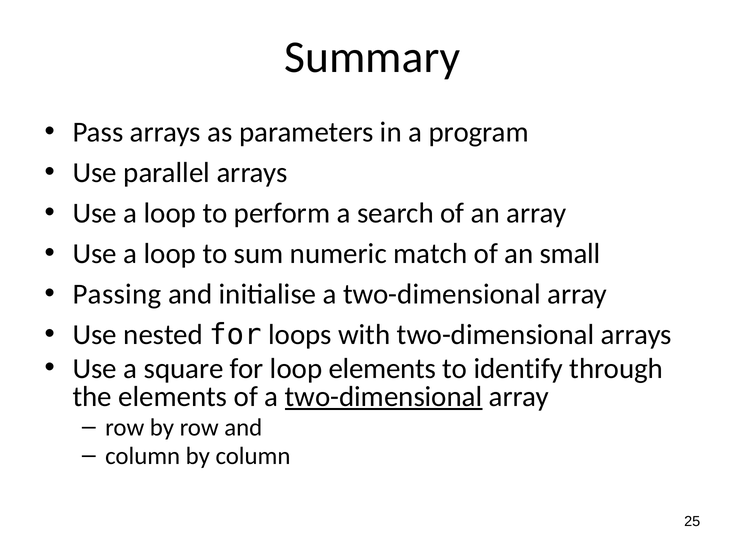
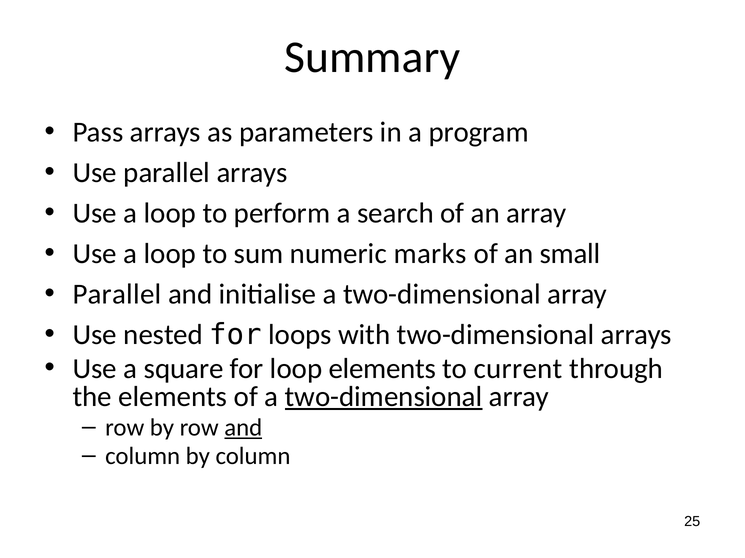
match: match -> marks (430, 254)
Passing: Passing -> Parallel (117, 295)
identify: identify -> current (518, 369)
and underline: none -> present (243, 428)
